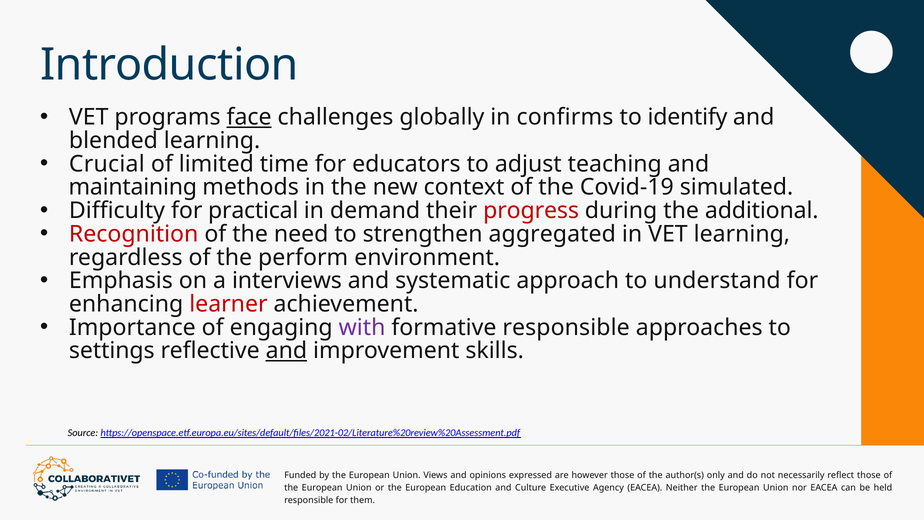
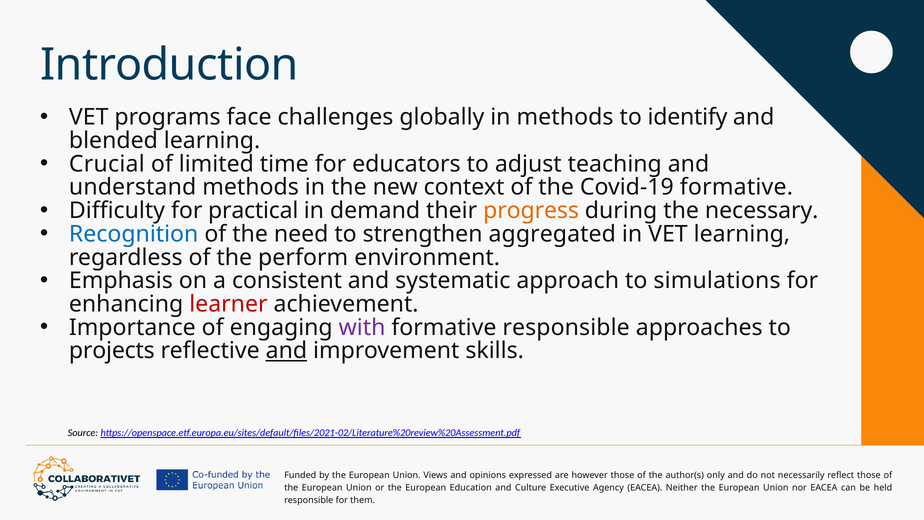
face underline: present -> none (249, 117)
in confirms: confirms -> methods (565, 117)
maintaining: maintaining -> understand (133, 187)
Covid-19 simulated: simulated -> formative (736, 187)
progress colour: red -> orange (531, 211)
additional: additional -> necessary (762, 211)
Recognition colour: red -> blue (134, 234)
interviews: interviews -> consistent (287, 281)
understand: understand -> simulations (717, 281)
settings: settings -> projects (112, 351)
